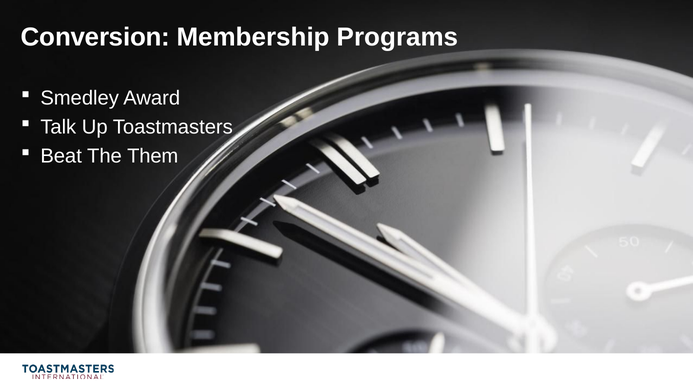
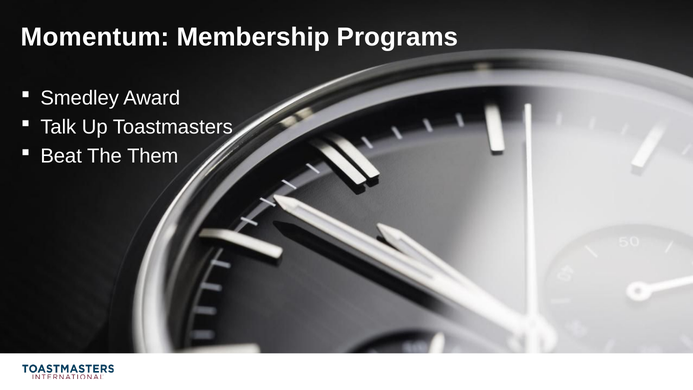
Conversion: Conversion -> Momentum (95, 37)
